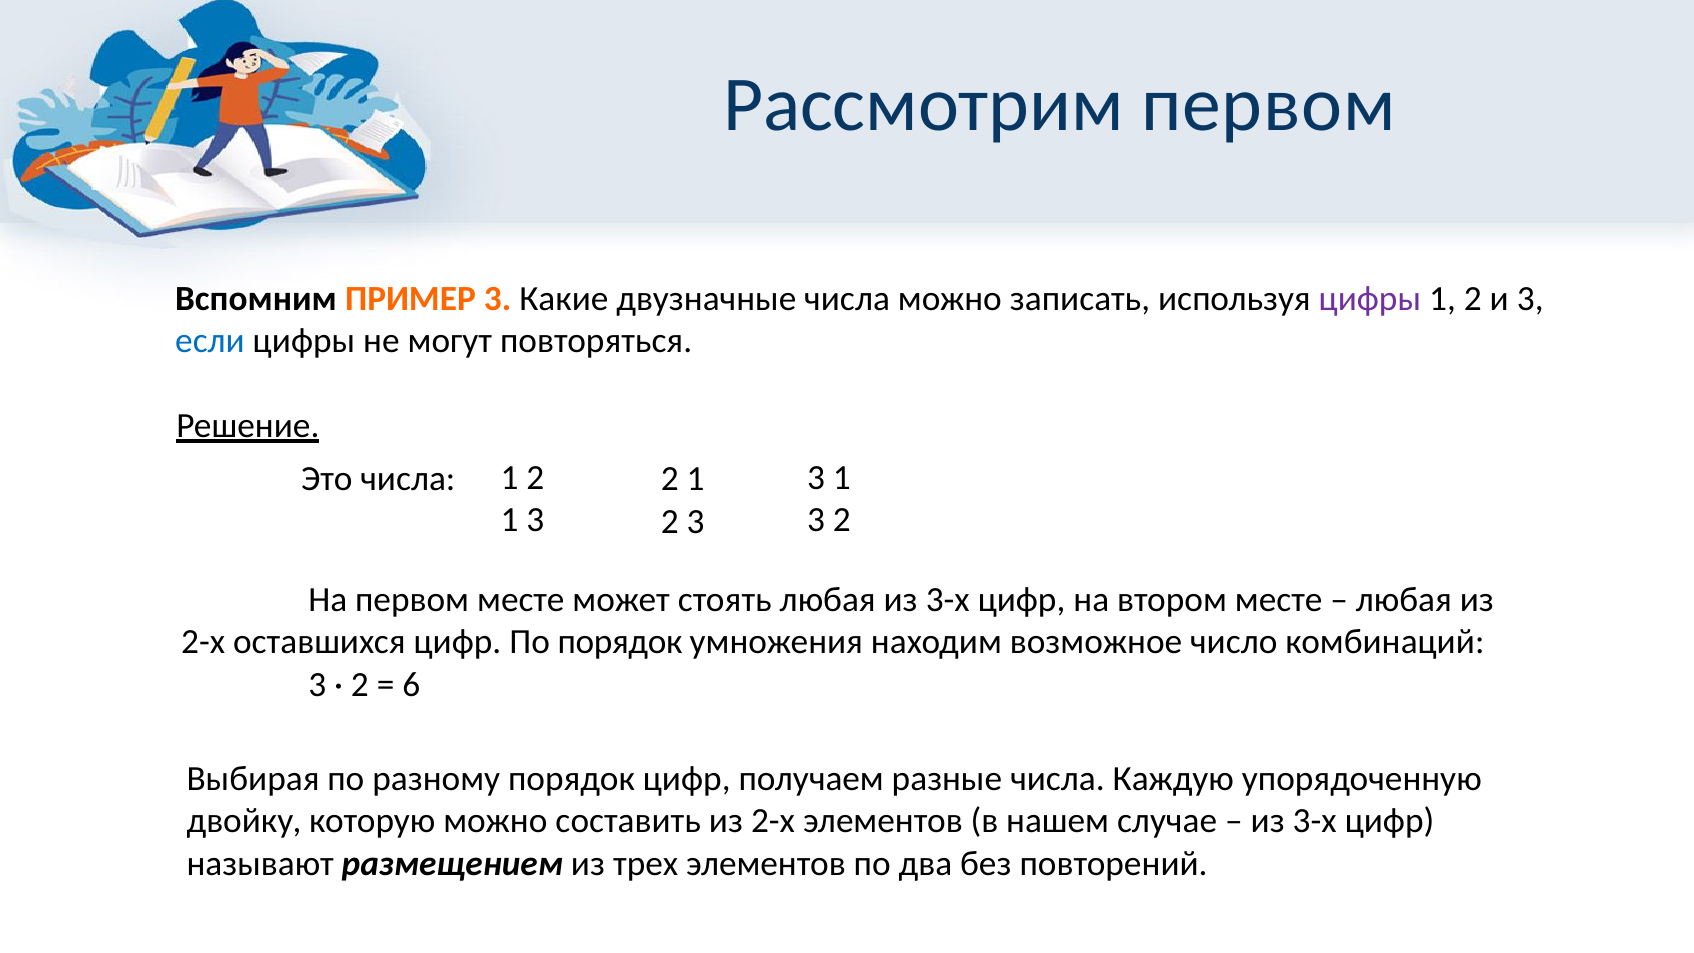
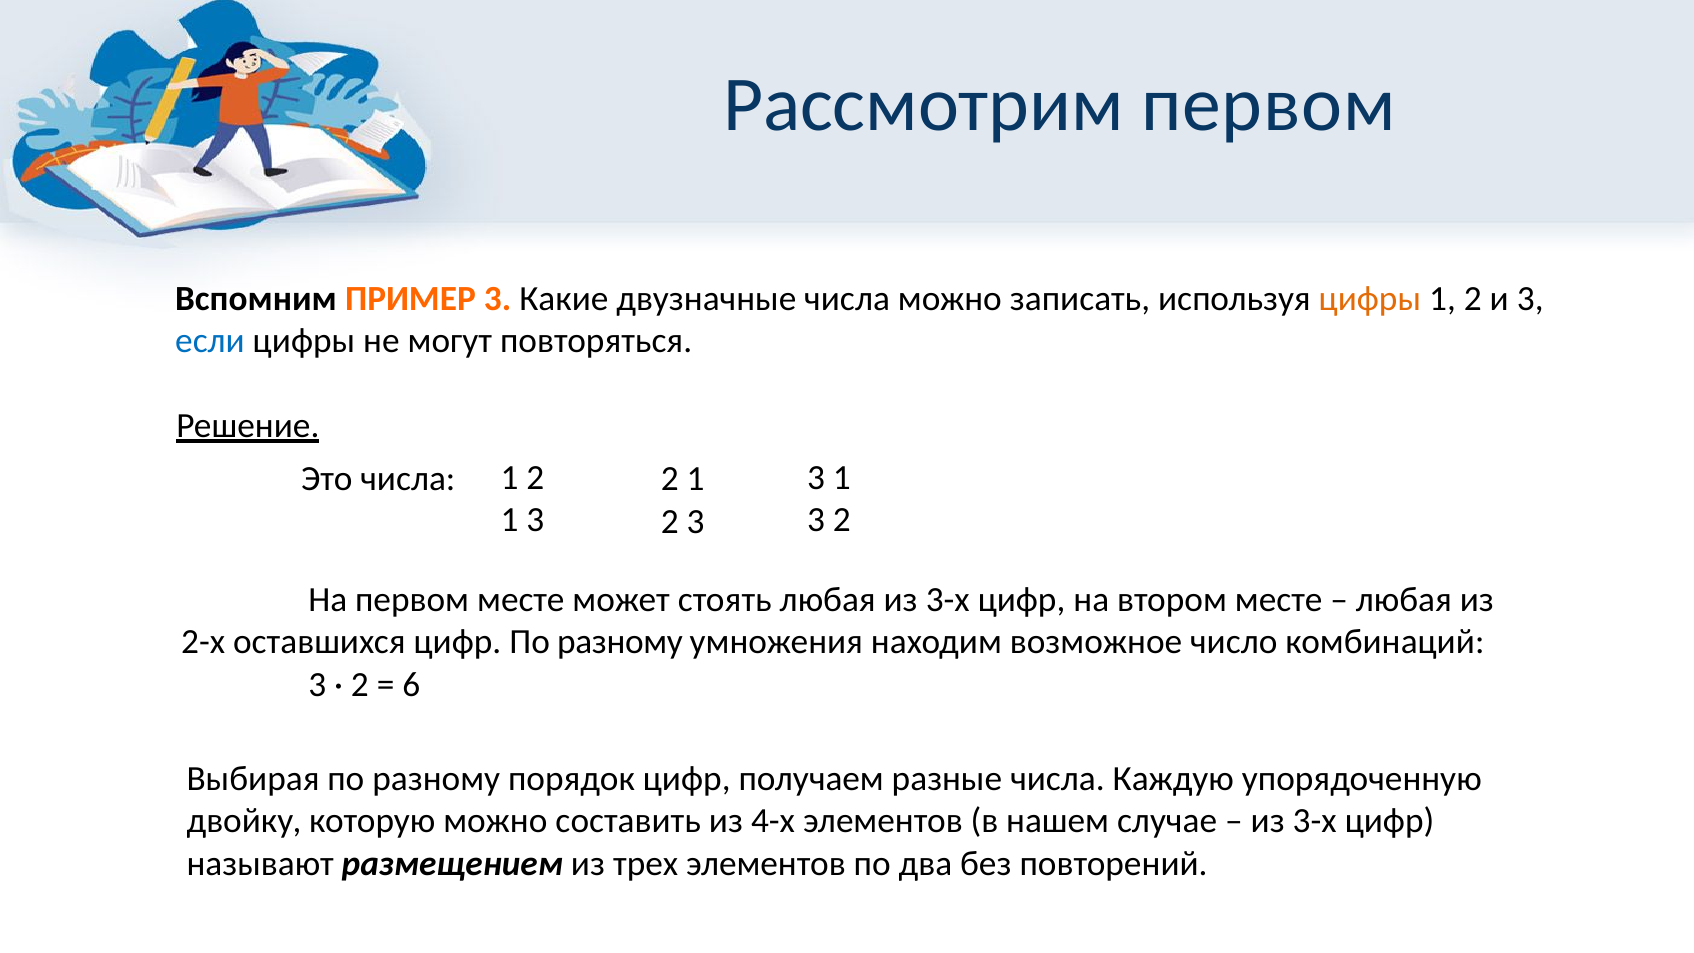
цифры colour: purple -> orange (1370, 299)
цифр По порядок: порядок -> разному (620, 642)
составить из 2-х: 2-х -> 4-х (773, 821)
